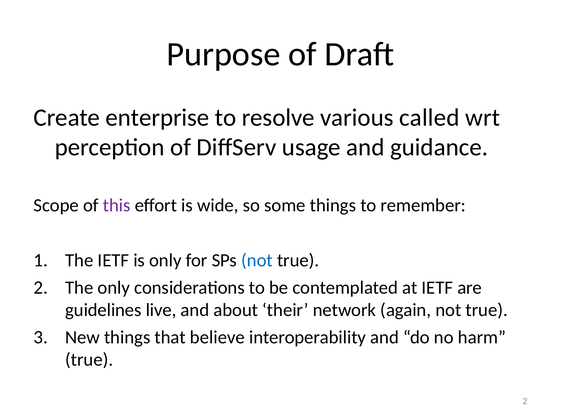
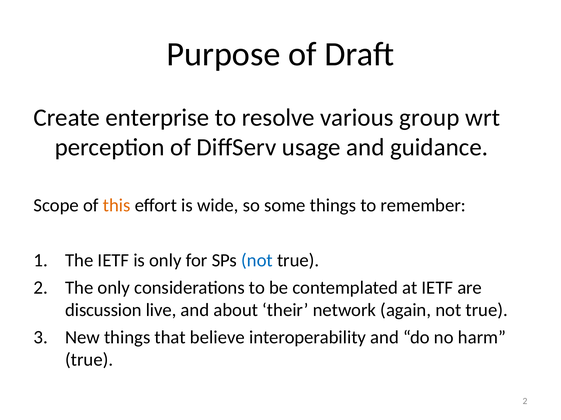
called: called -> group (429, 118)
this colour: purple -> orange (117, 206)
guidelines: guidelines -> discussion (103, 311)
